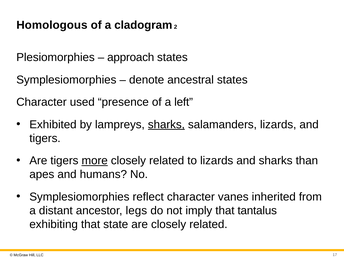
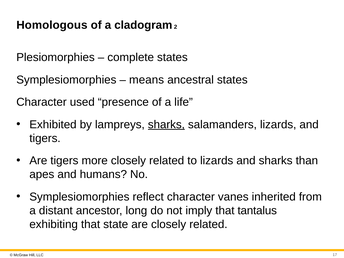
approach: approach -> complete (131, 57)
denote: denote -> means (147, 80)
left: left -> life (184, 102)
more underline: present -> none (95, 161)
legs: legs -> long (136, 211)
